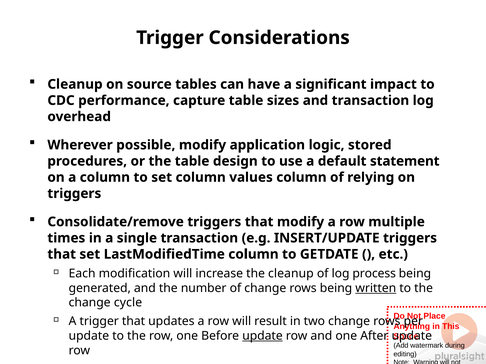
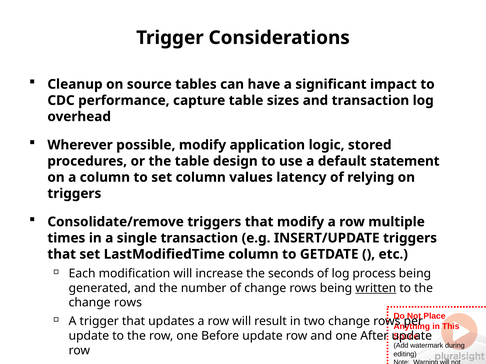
values column: column -> latency (301, 178)
the cleanup: cleanup -> seconds (291, 274)
cycle: cycle -> rows (128, 303)
update underline: present -> none (262, 336)
